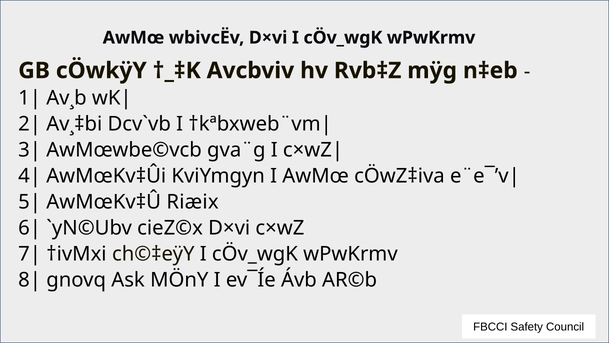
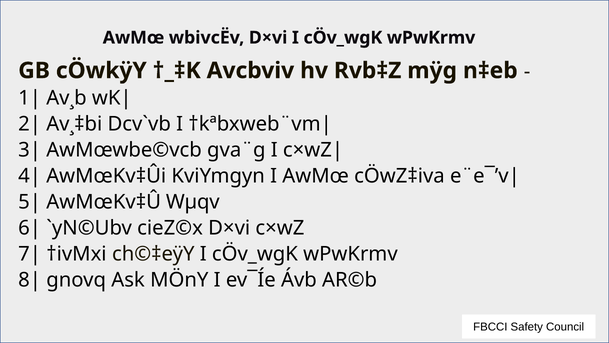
Riæix: Riæix -> Wµqv (193, 202)
